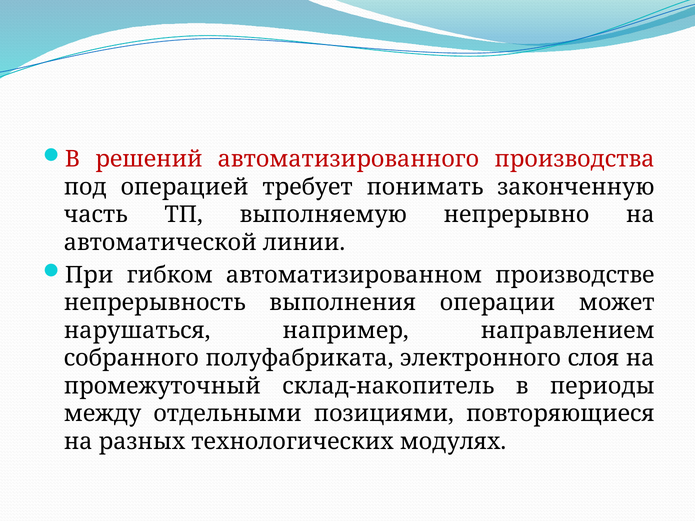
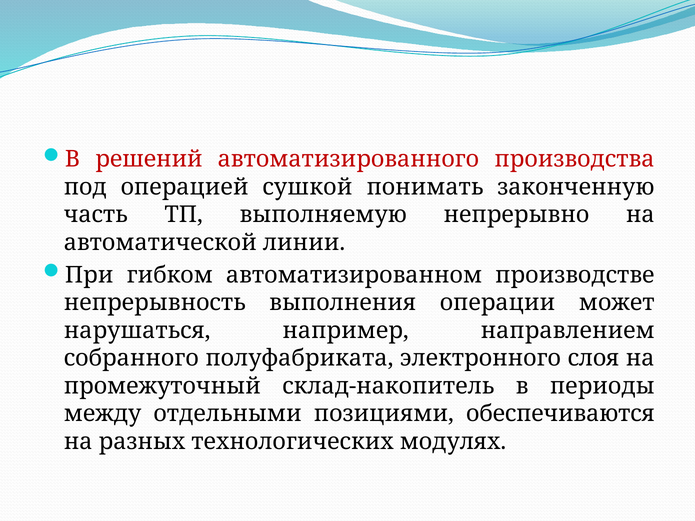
требует: требует -> сушкой (307, 187)
повторяющиеся: повторяющиеся -> обеспечиваются (560, 414)
